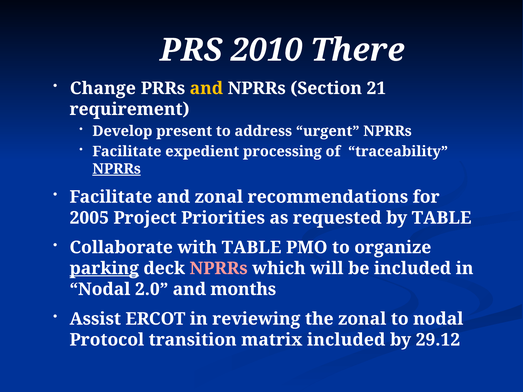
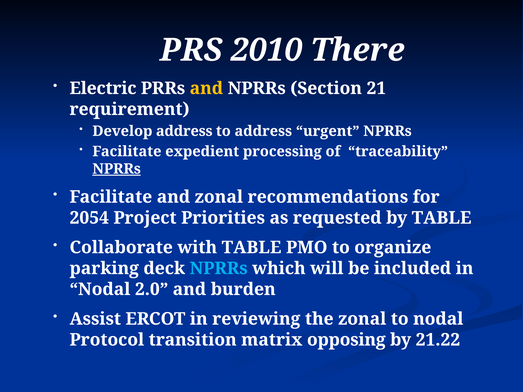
Change: Change -> Electric (103, 88)
Develop present: present -> address (184, 131)
2005: 2005 -> 2054 (89, 218)
parking underline: present -> none (104, 269)
NPRRs colour: pink -> light blue (219, 269)
months: months -> burden (243, 289)
matrix included: included -> opposing (346, 340)
29.12: 29.12 -> 21.22 (438, 340)
